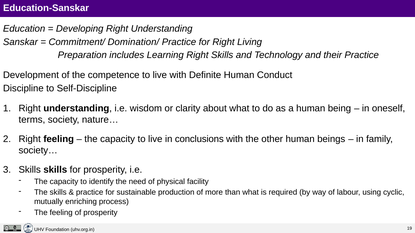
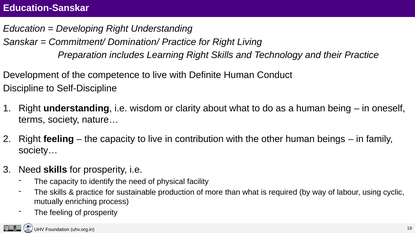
conclusions: conclusions -> contribution (199, 139)
Skills: Skills -> Need (30, 170)
